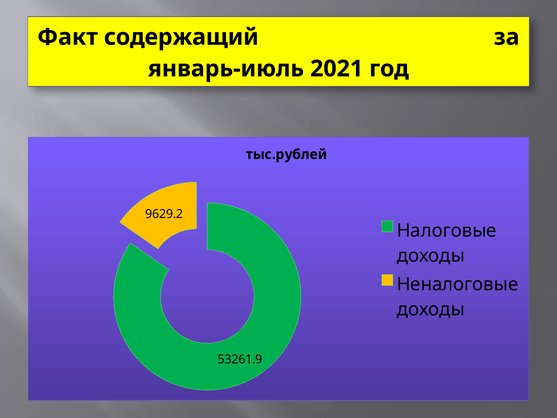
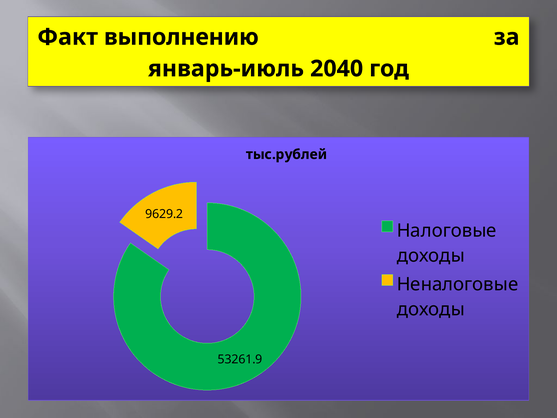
содержащий: содержащий -> выполнению (181, 37)
2021: 2021 -> 2040 (337, 69)
